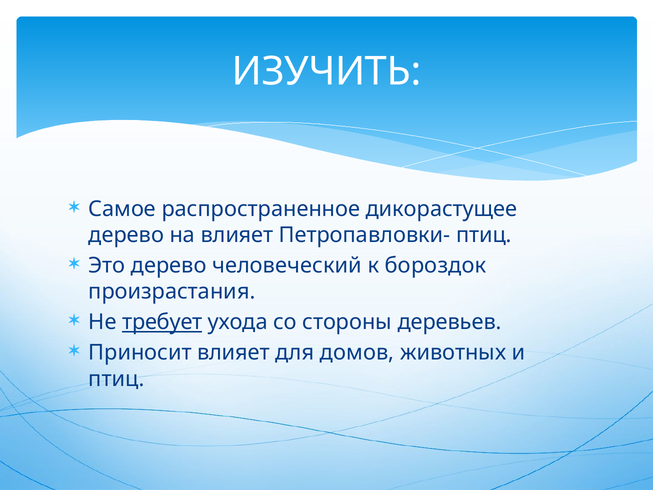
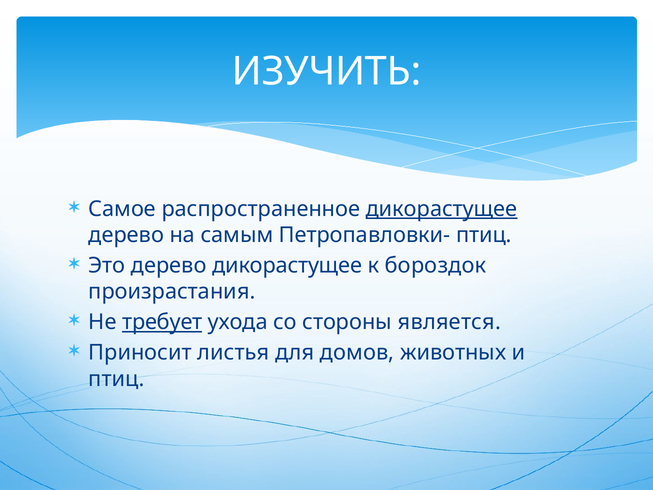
дикорастущее underline: none -> present (442, 209)
на влияет: влияет -> самым (237, 235)
дерево человеческий: человеческий -> дикорастущее (287, 266)
деревьев: деревьев -> является (449, 322)
Приносит влияет: влияет -> листья (233, 353)
